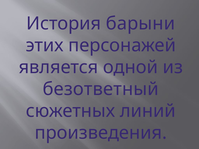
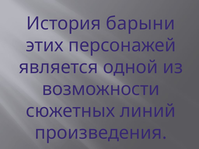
безответный: безответный -> возможности (101, 89)
